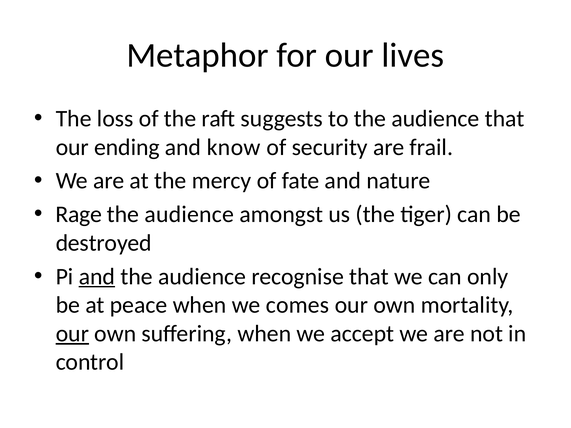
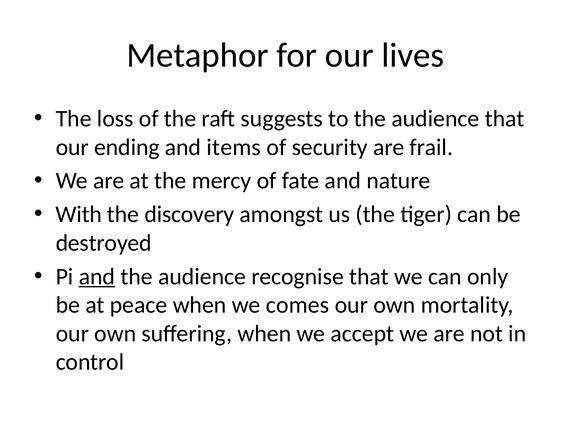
know: know -> items (234, 147)
Rage: Rage -> With (79, 215)
audience: audience -> discovery (189, 215)
our underline: present -> none (72, 334)
